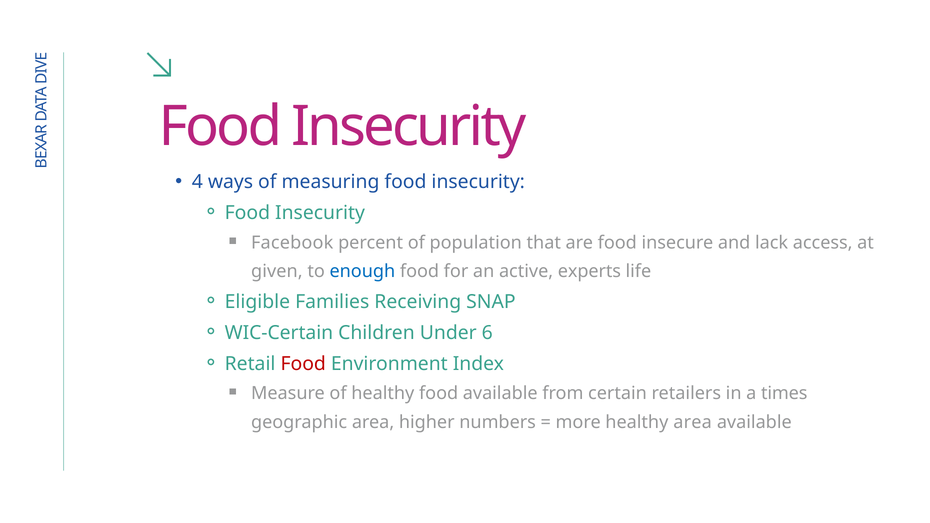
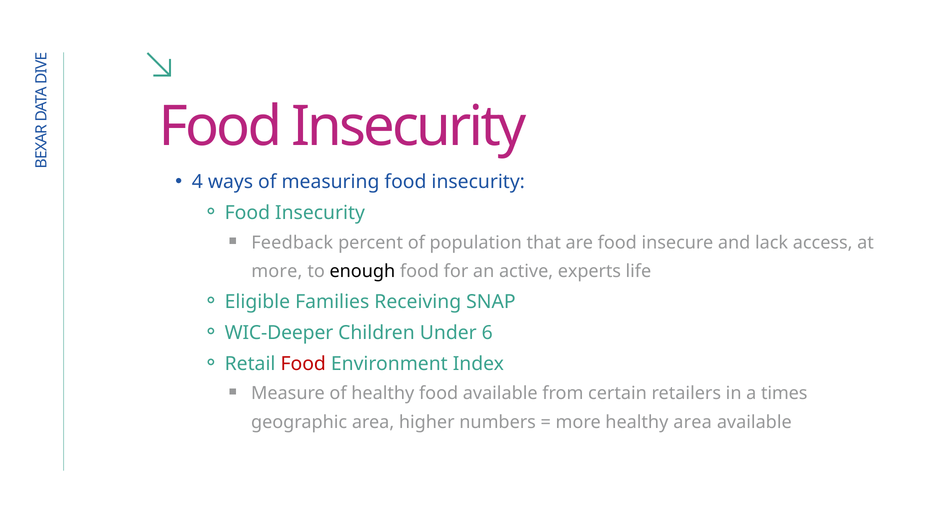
Facebook: Facebook -> Feedback (292, 243)
given: given -> more (277, 272)
enough colour: blue -> black (362, 272)
WIC-Certain: WIC-Certain -> WIC-Deeper (279, 333)
